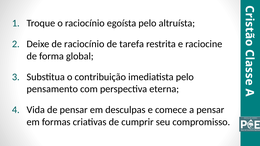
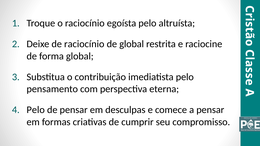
de tarefa: tarefa -> global (132, 44)
Vida: Vida -> Pelo (36, 110)
